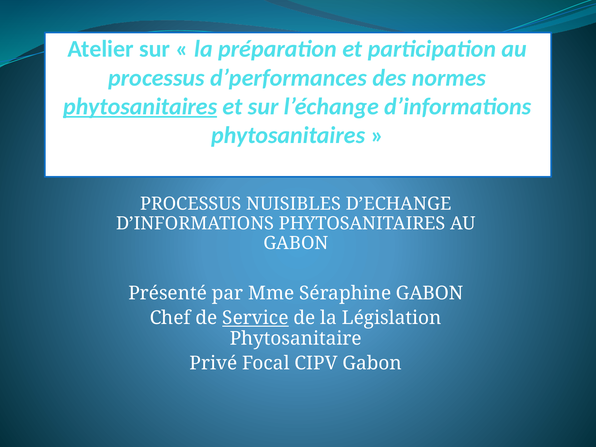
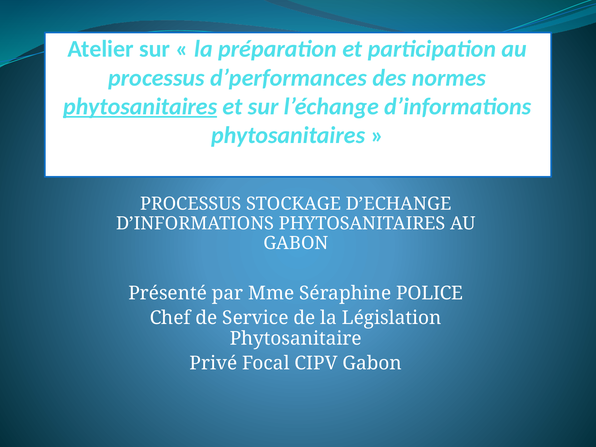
NUISIBLES: NUISIBLES -> STOCKAGE (294, 204)
Séraphine GABON: GABON -> POLICE (430, 293)
Service underline: present -> none (255, 318)
